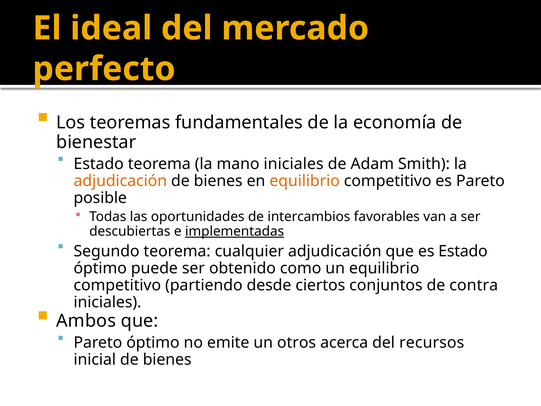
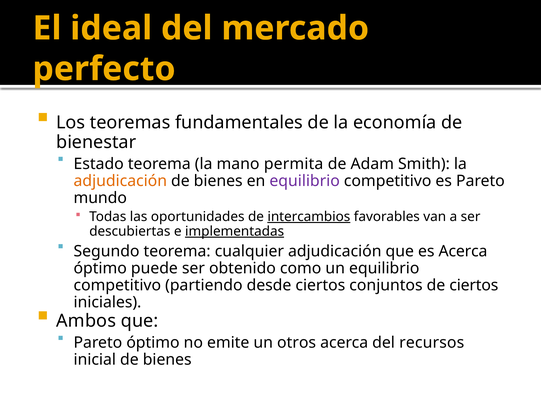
mano iniciales: iniciales -> permita (294, 164)
equilibrio colour: orange -> purple (305, 181)
posible: posible -> mundo (100, 198)
intercambios underline: none -> present (309, 217)
es Estado: Estado -> Acerca (463, 251)
de contra: contra -> ciertos (474, 285)
